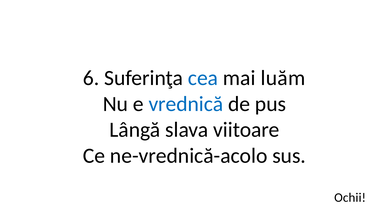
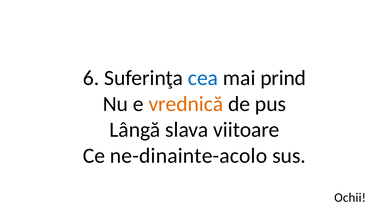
luăm: luăm -> prind (283, 78)
vrednică colour: blue -> orange (186, 104)
ne-vrednică-acolo: ne-vrednică-acolo -> ne-dinainte-acolo (189, 156)
